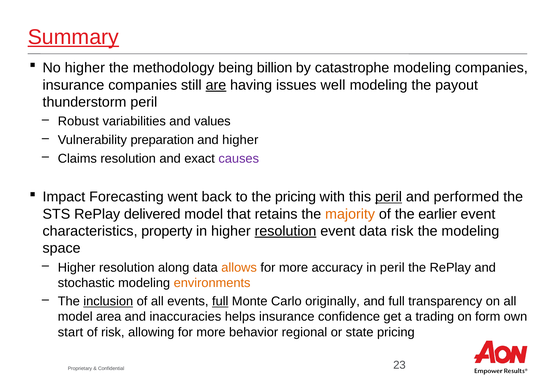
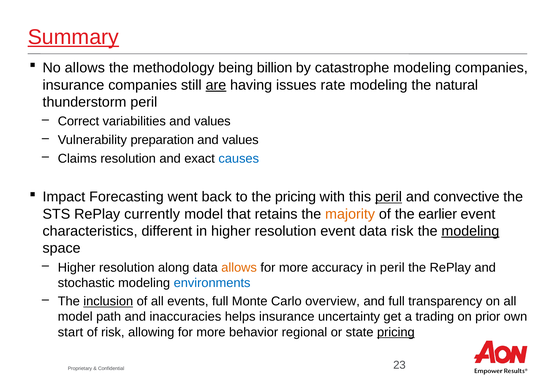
No higher: higher -> allows (85, 68)
well: well -> rate (333, 85)
payout: payout -> natural (457, 85)
Robust: Robust -> Correct (78, 121)
higher: higher -> values (240, 140)
causes colour: purple -> blue (239, 159)
performed: performed -> convective (467, 197)
delivered: delivered -> currently (152, 214)
property: property -> different (167, 231)
resolution underline: present -> none (286, 231)
modeling underline: none -> present (470, 231)
environments colour: orange -> blue (212, 283)
full underline: present -> none (220, 302)
originally: originally -> overview (333, 302)
area: area -> path (109, 317)
confidence: confidence -> uncertainty (349, 317)
form: form -> prior (488, 317)
pricing underline: none -> present (396, 332)
